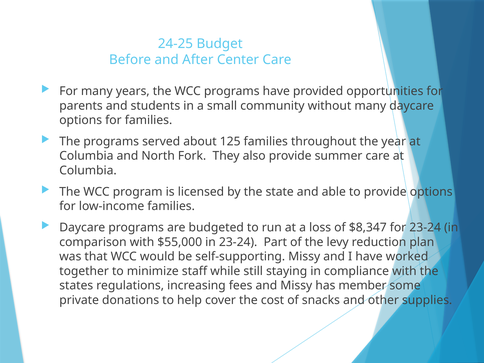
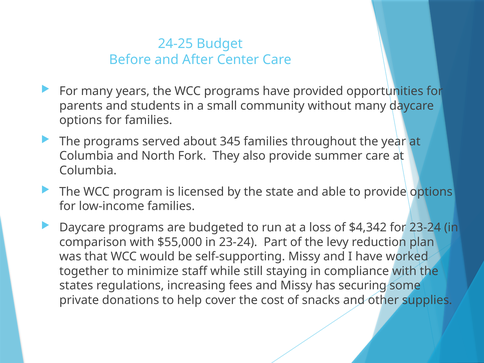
125: 125 -> 345 (230, 141)
$8,347: $8,347 -> $4,342 (368, 228)
member: member -> securing (363, 286)
